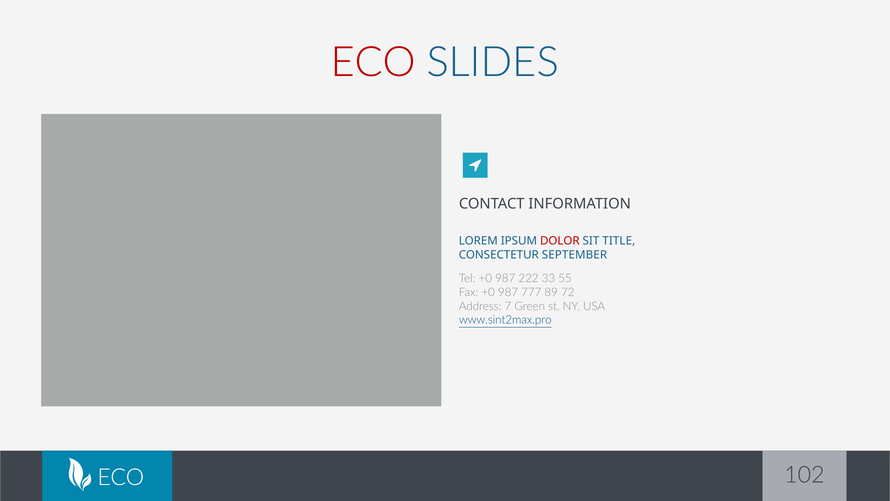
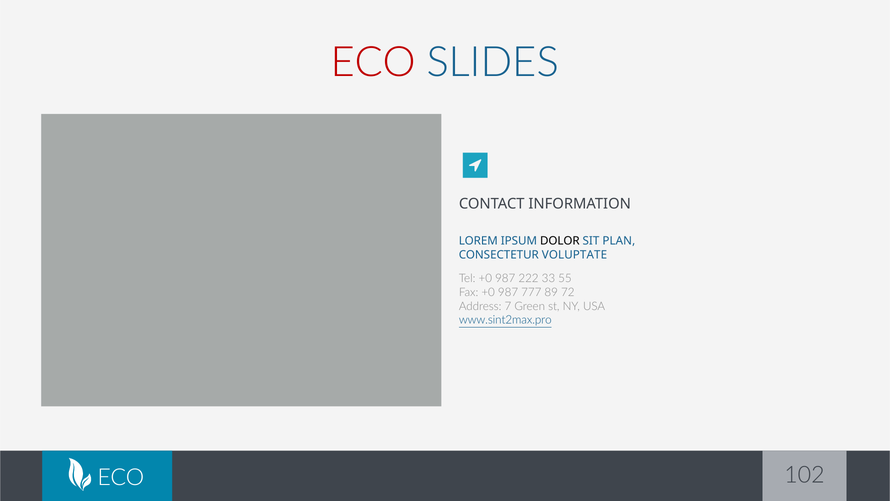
DOLOR colour: red -> black (560, 241)
TITLE: TITLE -> PLAN (619, 241)
SEPTEMBER: SEPTEMBER -> VOLUPTATE (574, 255)
